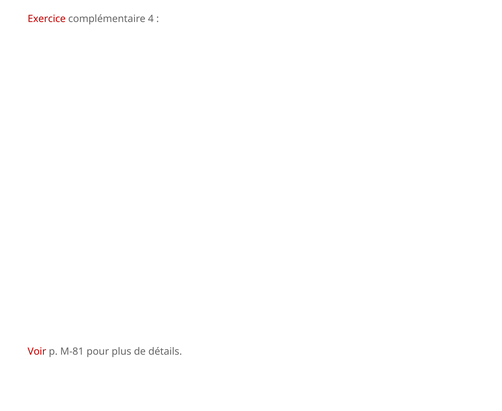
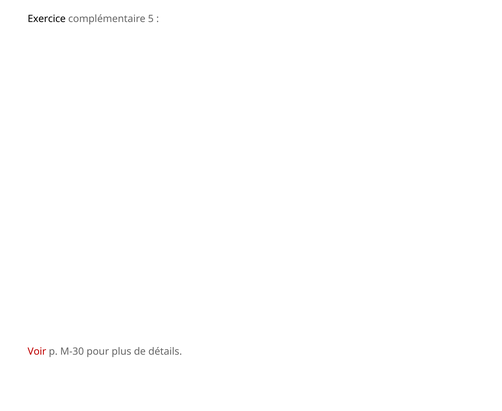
Exercice colour: red -> black (47, 19)
4: 4 -> 5 (151, 19)
M-81: M-81 -> M-30 (72, 352)
